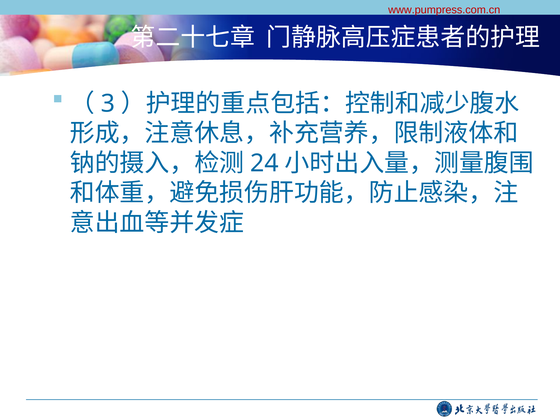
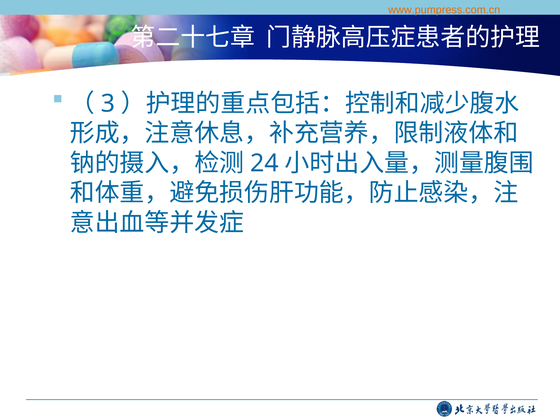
www.pumpress.com.cn colour: red -> orange (444, 10)
